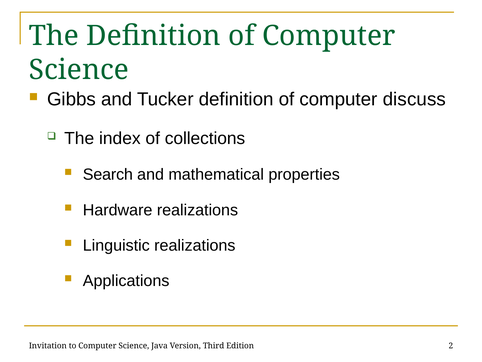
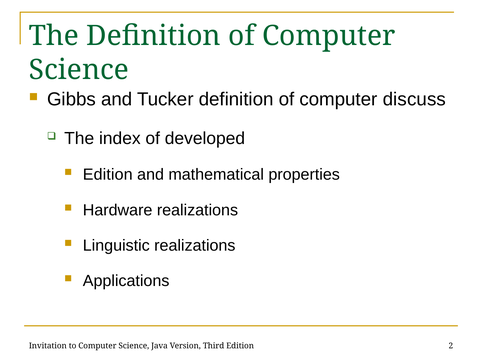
collections: collections -> developed (205, 138)
Search: Search -> Edition (108, 174)
